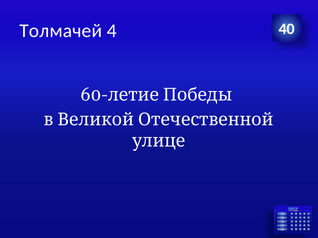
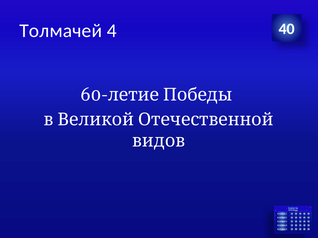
улице: улице -> видов (159, 141)
